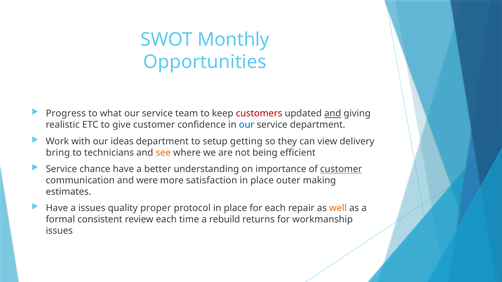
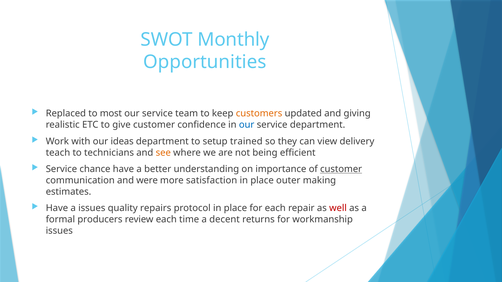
Progress: Progress -> Replaced (66, 114)
what: what -> most (111, 114)
customers colour: red -> orange (259, 114)
and underline: present -> none (333, 114)
getting: getting -> trained (246, 142)
bring: bring -> teach (58, 153)
proper: proper -> repairs (156, 208)
well colour: orange -> red (338, 208)
consistent: consistent -> producers (100, 220)
rebuild: rebuild -> decent (225, 220)
